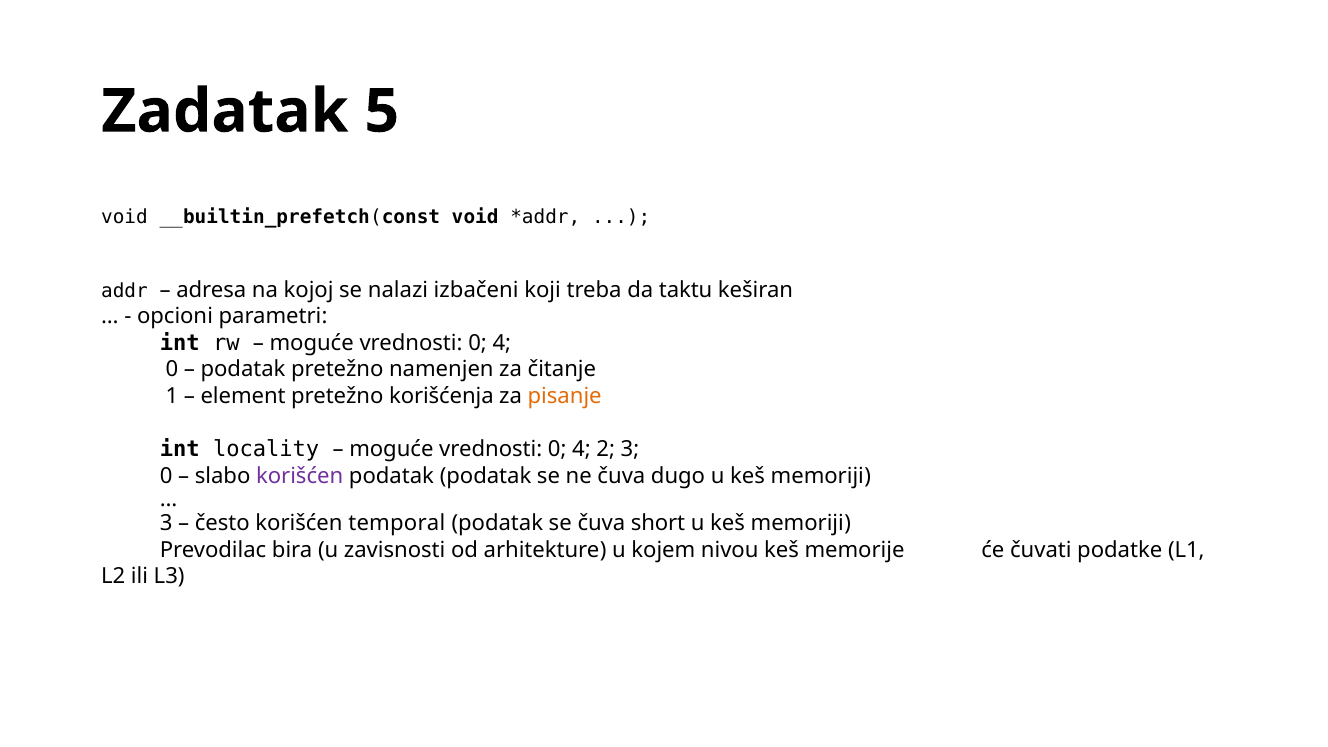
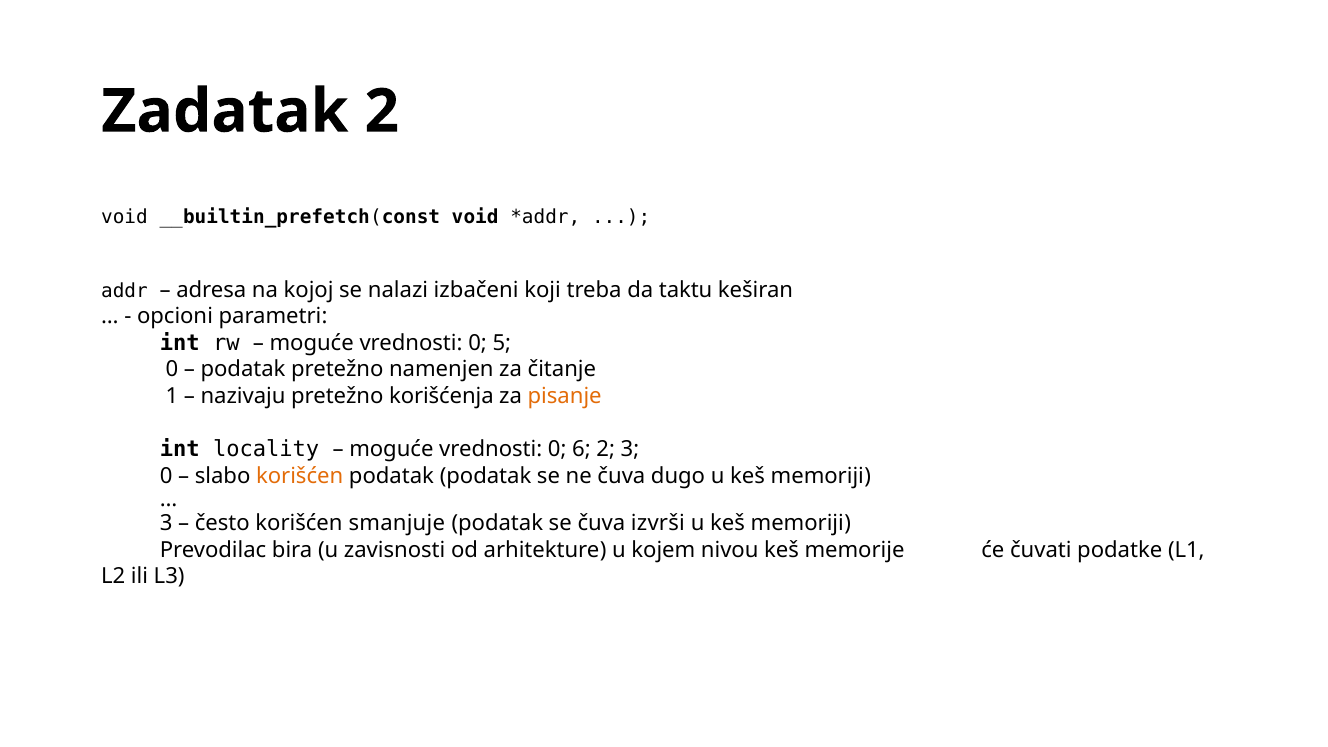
Zadatak 5: 5 -> 2 (382, 112)
4: 4 -> 5 (502, 343)
element: element -> nazivaju (243, 396)
4: 4 -> 6 (582, 449)
korišćen colour: purple -> orange (300, 476)
temporal: temporal -> smanjuje (397, 523)
short: short -> izvrši (658, 523)
